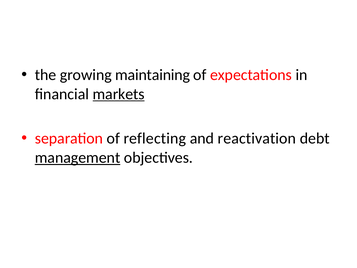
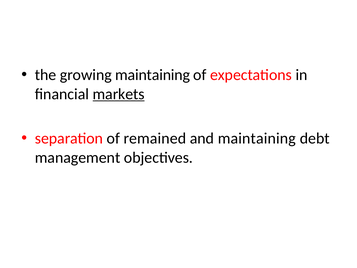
reflecting: reflecting -> remained (155, 138)
and reactivation: reactivation -> maintaining (257, 138)
management underline: present -> none (78, 157)
